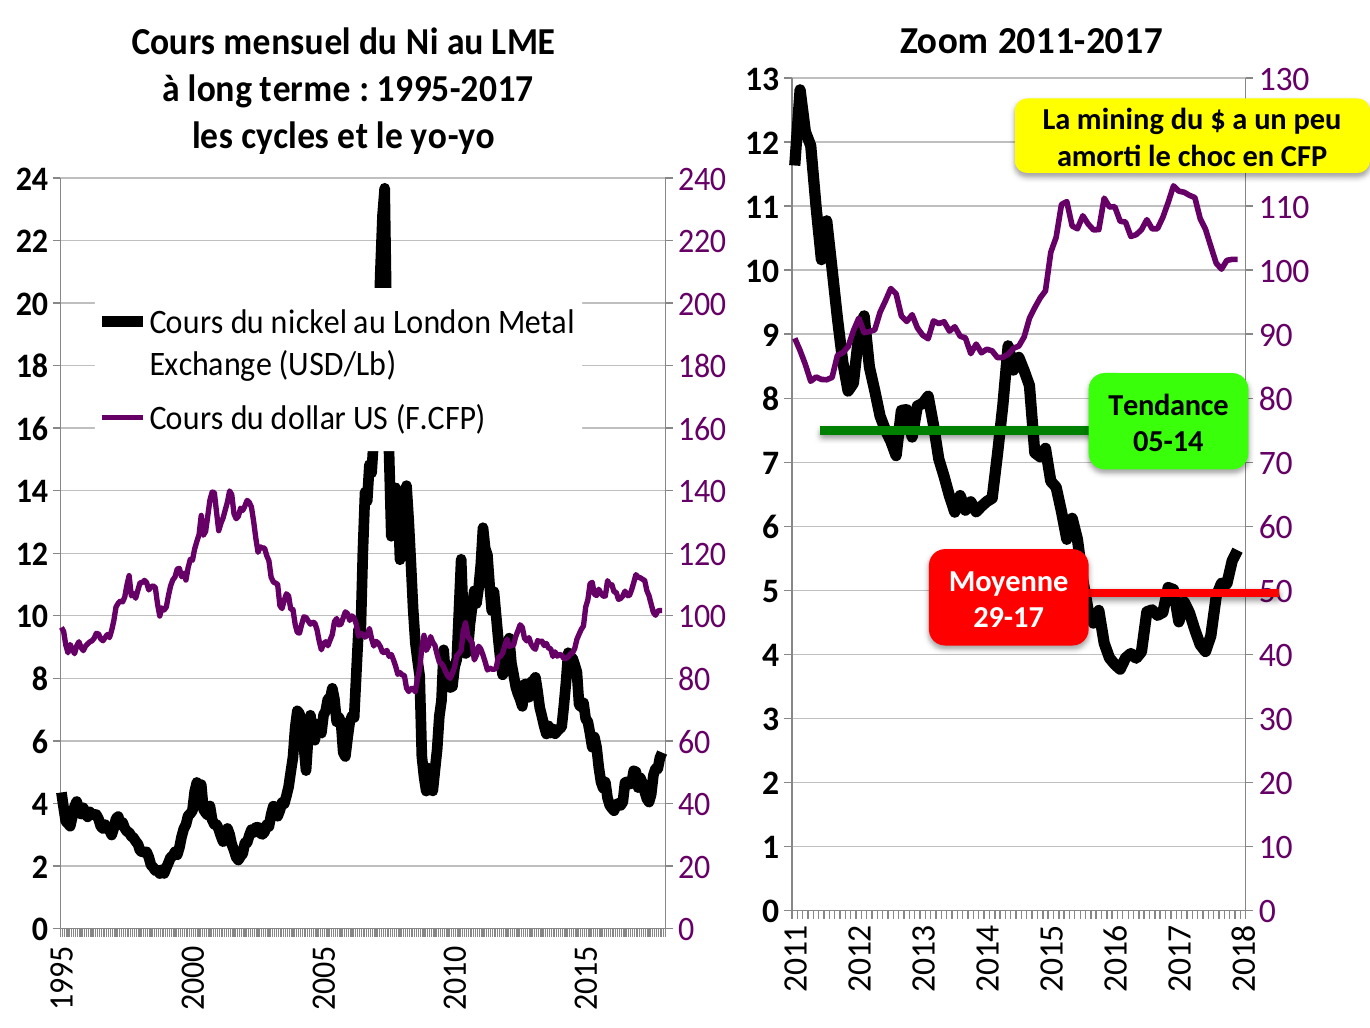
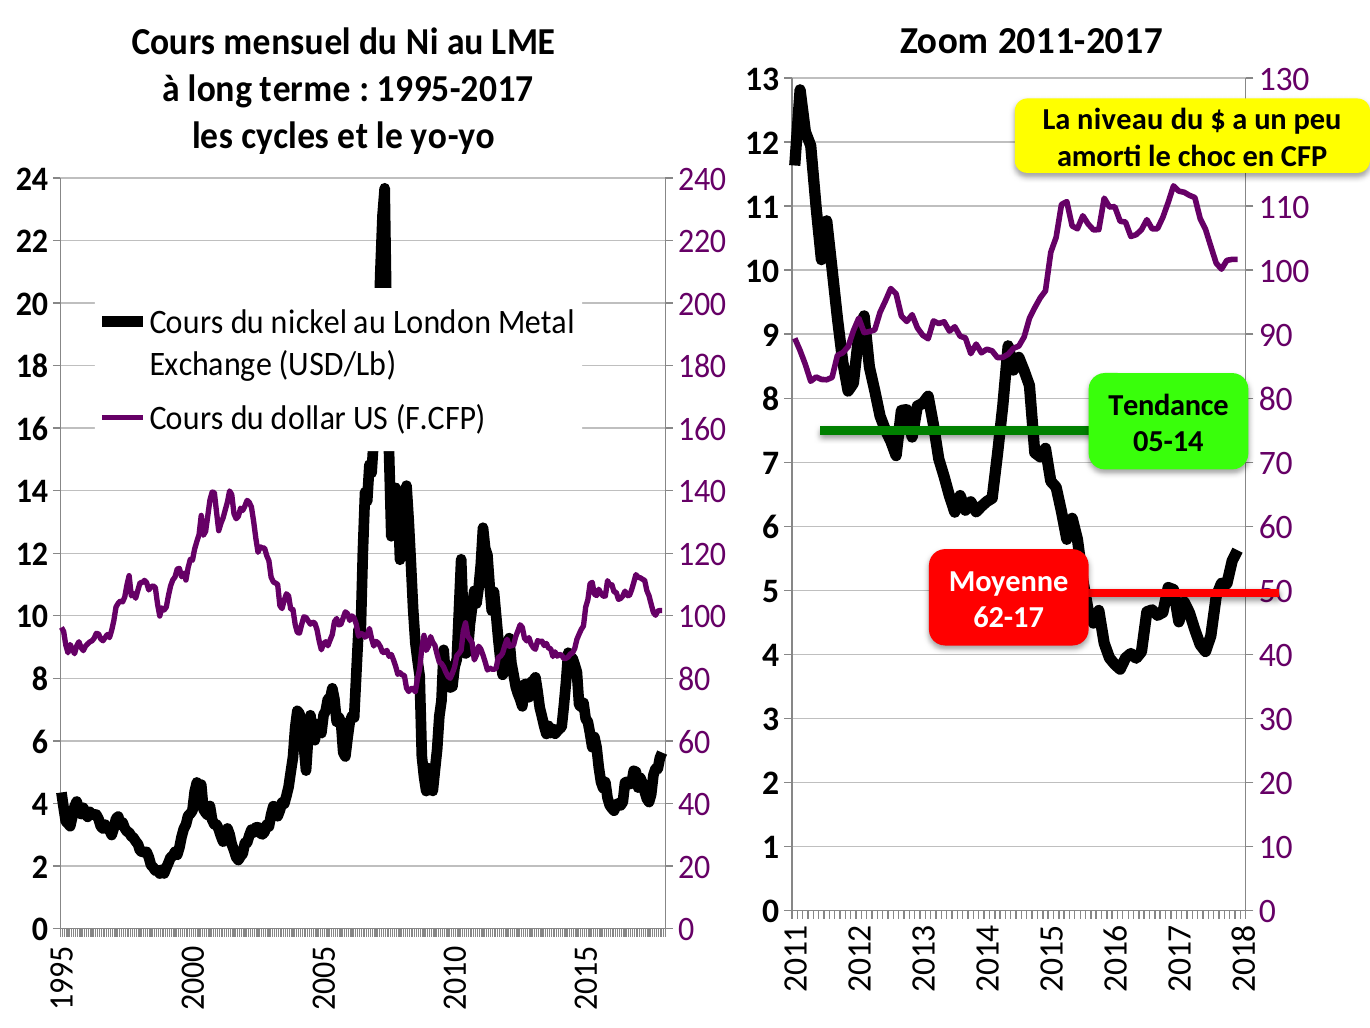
mining: mining -> niveau (1120, 119)
29-17: 29-17 -> 62-17 (1009, 617)
